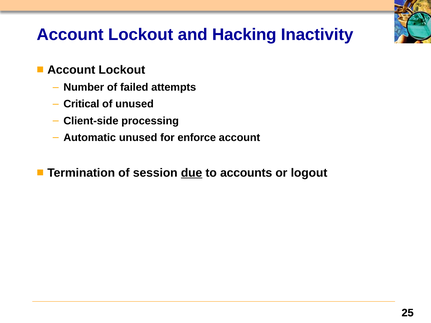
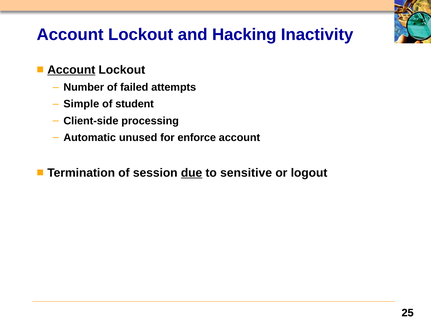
Account underline: none -> present (71, 70)
Critical: Critical -> Simple (81, 104)
of unused: unused -> student (135, 104)
accounts: accounts -> sensitive (246, 173)
